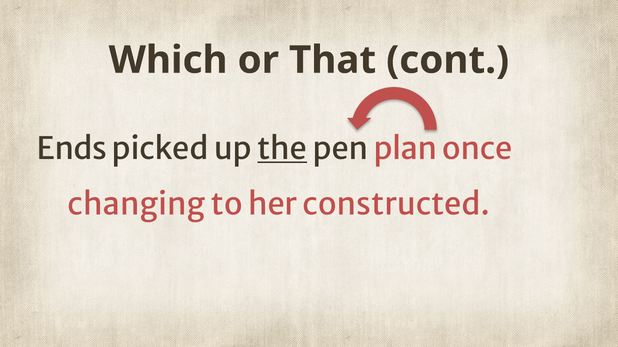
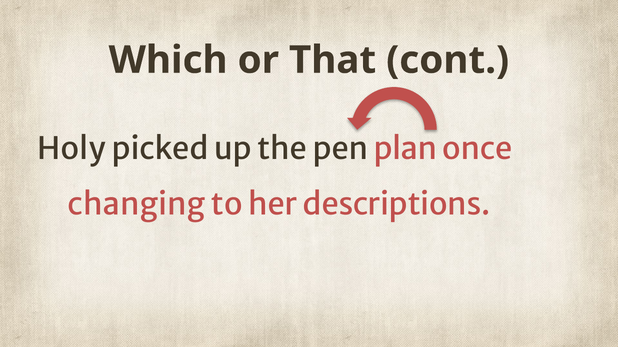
Ends: Ends -> Holy (72, 149)
the underline: present -> none (282, 149)
constructed: constructed -> descriptions (397, 205)
